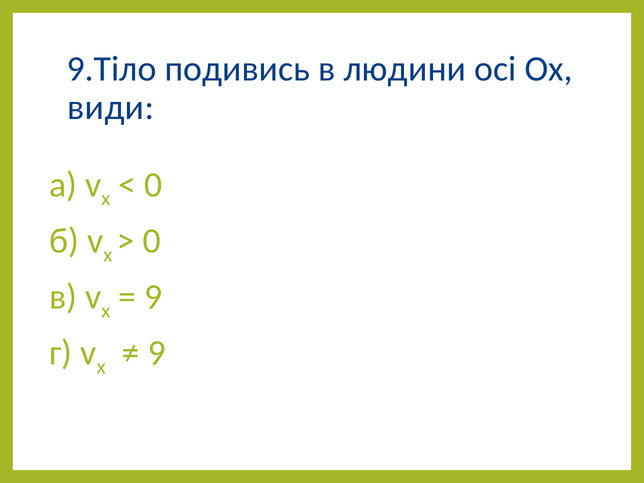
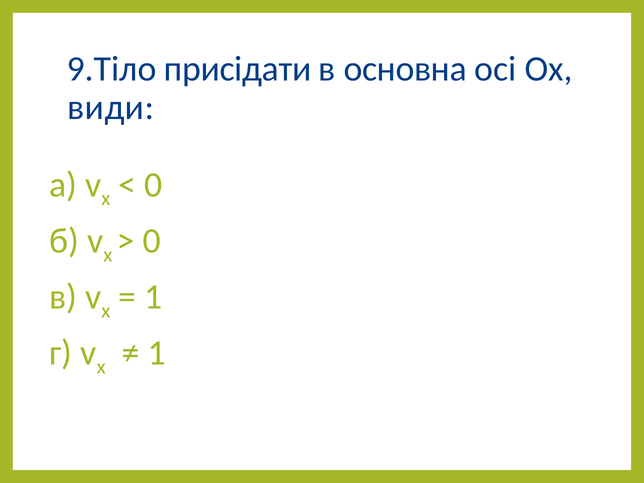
подивись: подивись -> присідати (238, 69)
людини: людини -> основна (405, 69)
9: 9 -> 1 (153, 297)
9: 9 -> 1 (157, 353)
